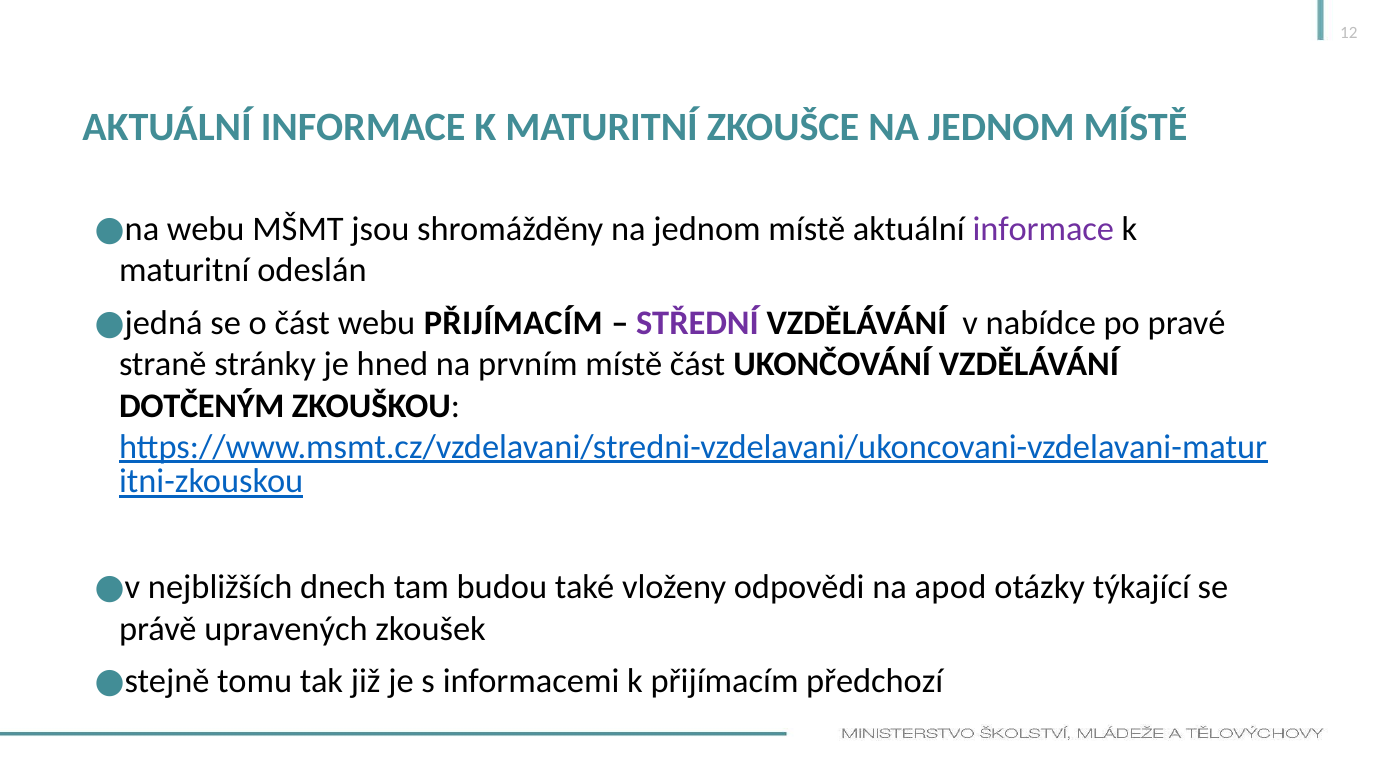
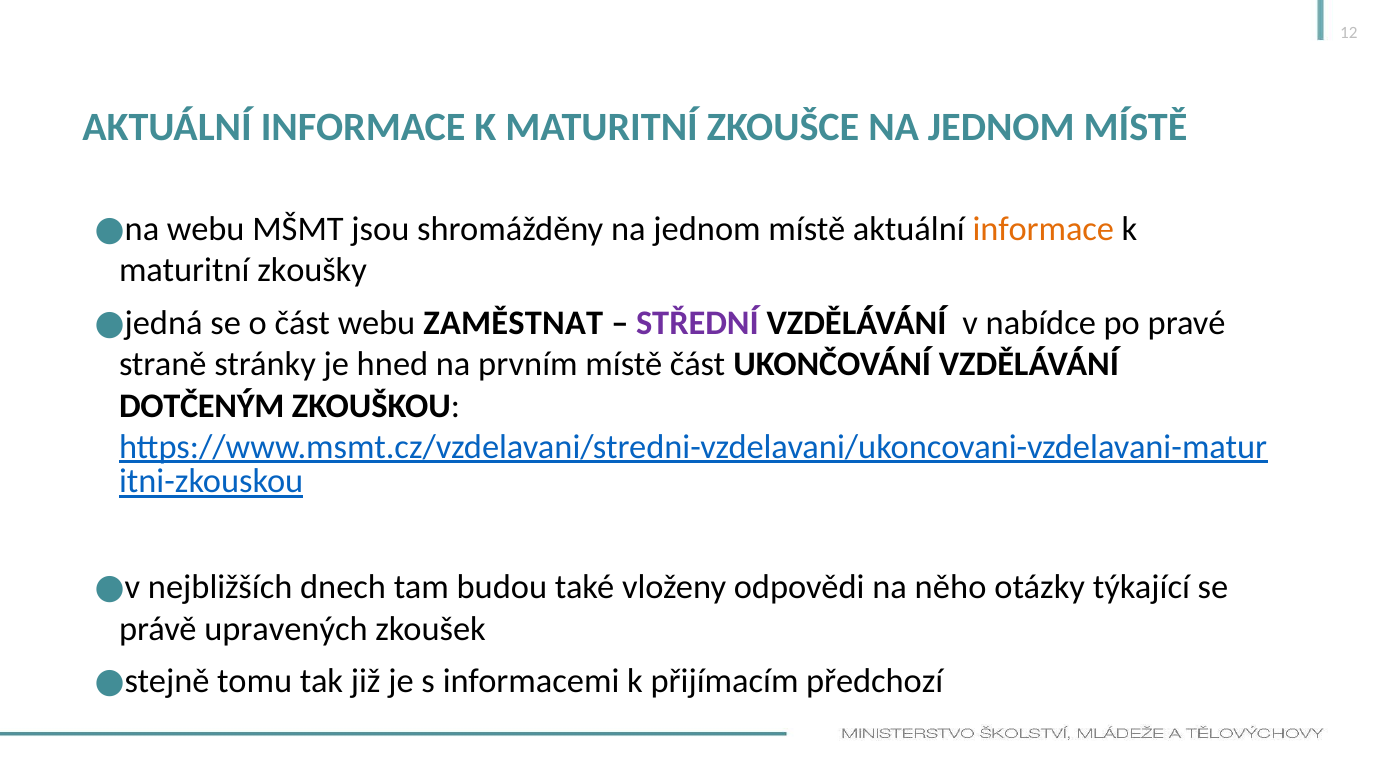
informace colour: purple -> orange (1043, 229)
odeslán: odeslán -> zkoušky (312, 271)
webu PŘIJÍMACÍM: PŘIJÍMACÍM -> ZAMĚSTNAT (513, 323)
apod: apod -> něho (951, 588)
